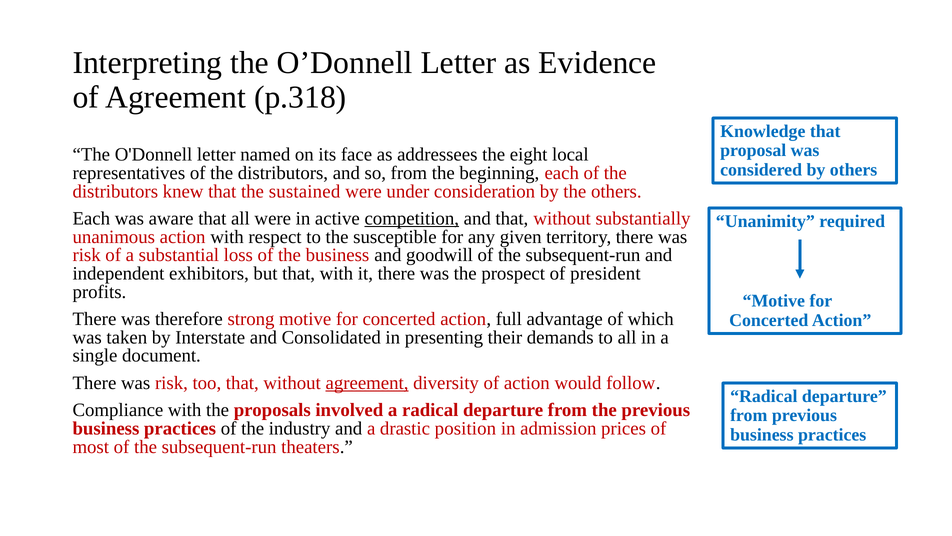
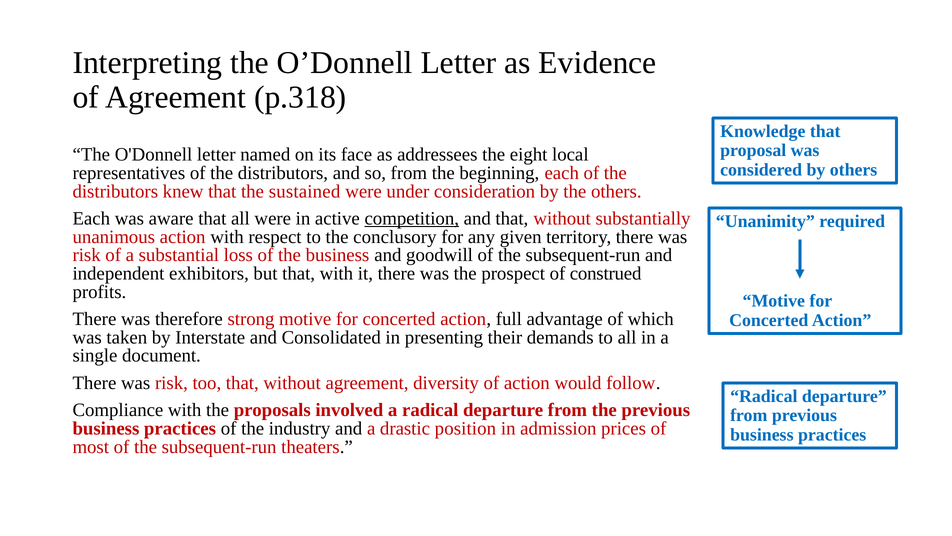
susceptible: susceptible -> conclusory (395, 237)
president: president -> construed (606, 273)
agreement underline: present -> none (367, 383)
